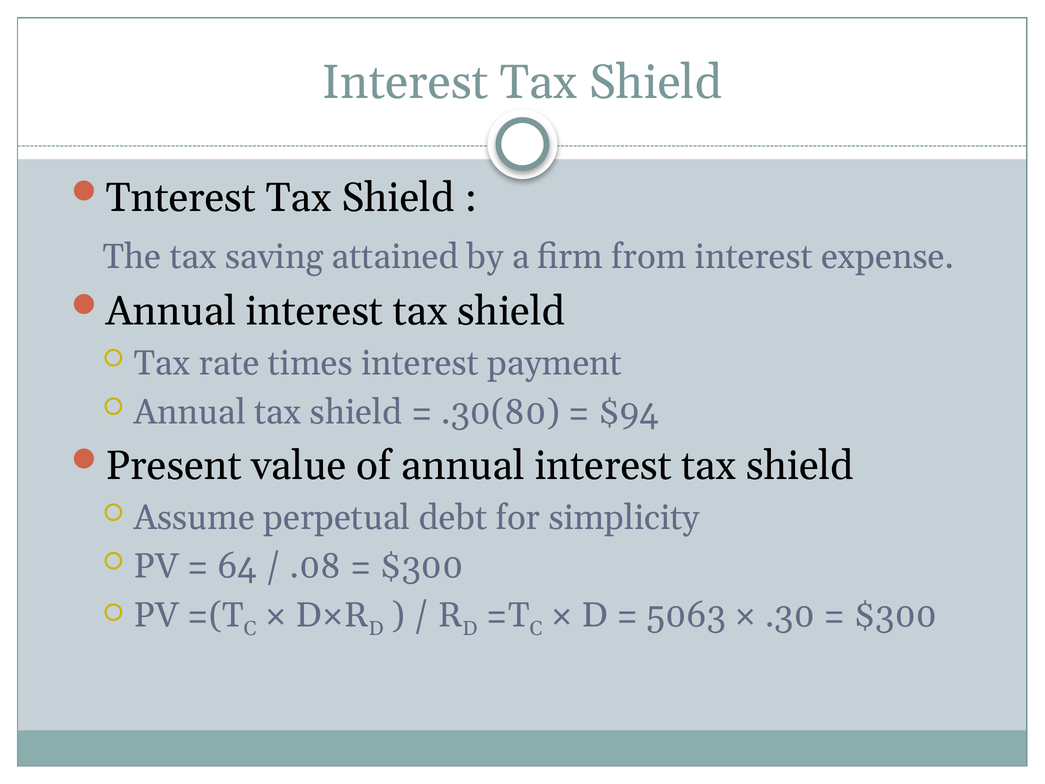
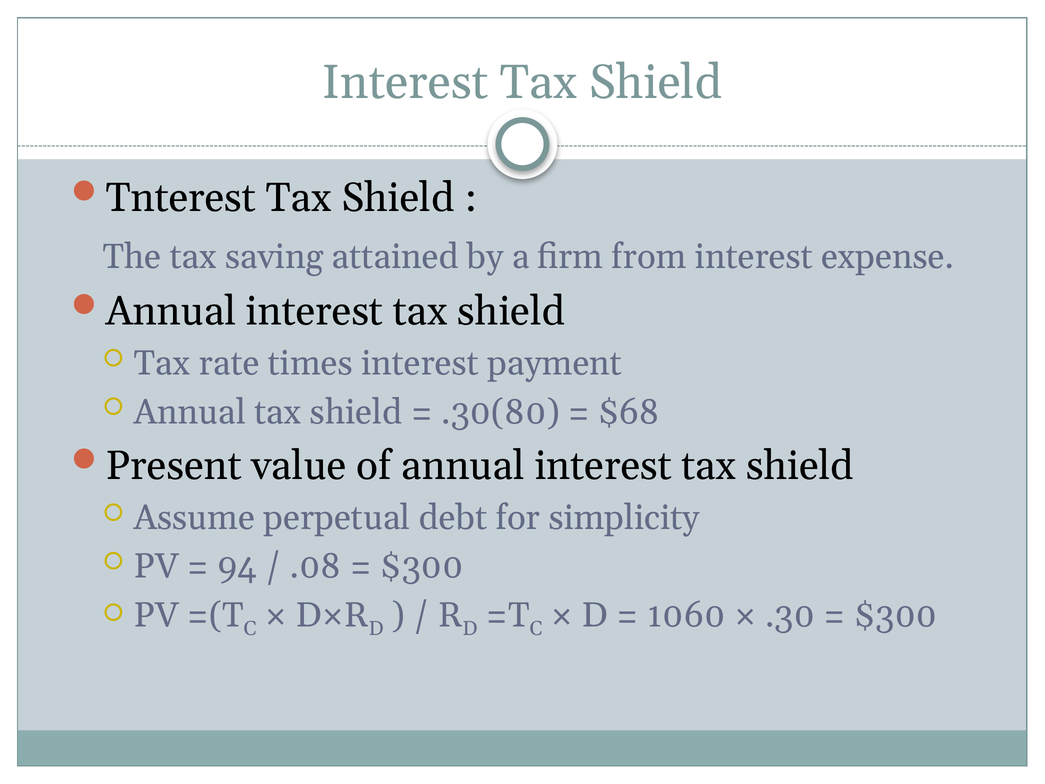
$94: $94 -> $68 (629, 412)
64: 64 -> 94 (237, 566)
5063: 5063 -> 1060 (686, 615)
